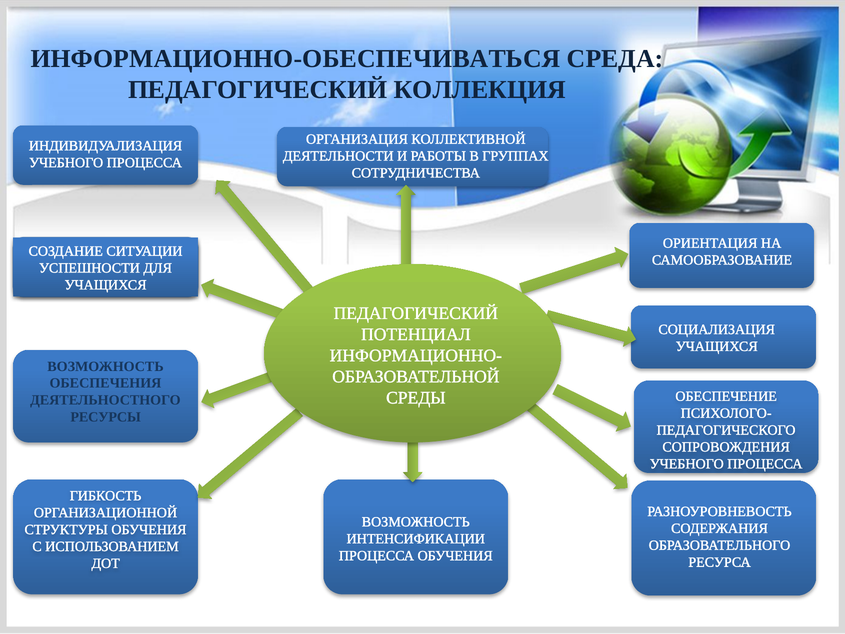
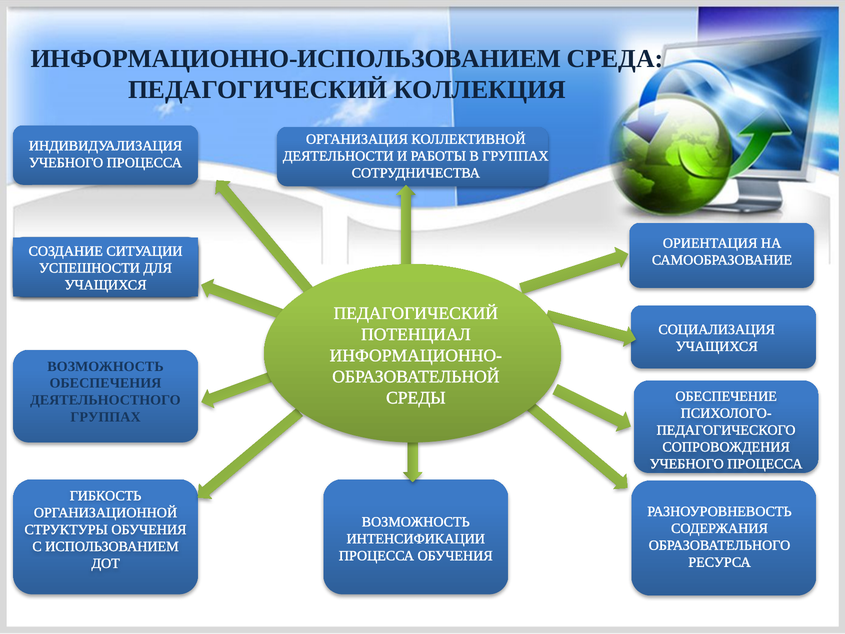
ИНФОРМАЦИОННО-ОБЕСПЕЧИВАТЬСЯ: ИНФОРМАЦИОННО-ОБЕСПЕЧИВАТЬСЯ -> ИНФОРМАЦИОННО-ИСПОЛЬЗОВАНИЕМ (296, 59)
РЕСУРСЫ: РЕСУРСЫ -> ГРУППАХ (106, 417)
